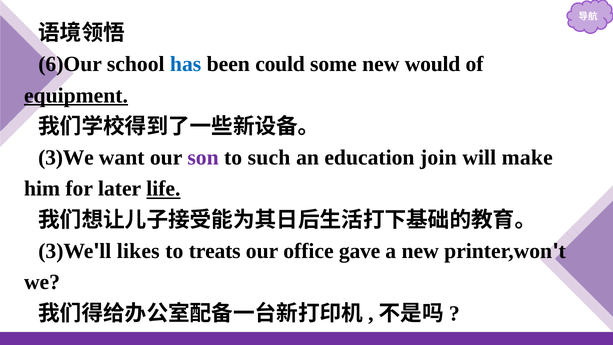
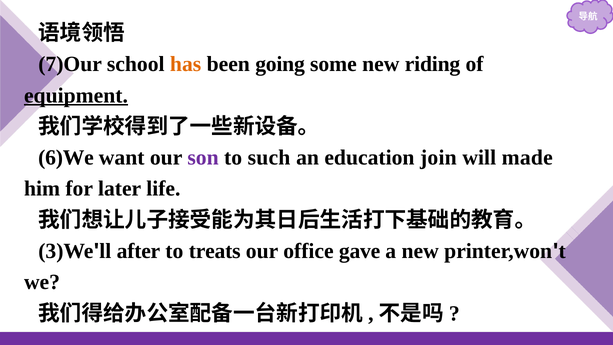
6)Our: 6)Our -> 7)Our (70, 64)
has colour: blue -> orange (186, 64)
could: could -> going (280, 64)
would: would -> riding (433, 64)
3)We: 3)We -> 6)We (66, 158)
make: make -> made (527, 158)
life underline: present -> none (163, 189)
likes: likes -> after (138, 251)
